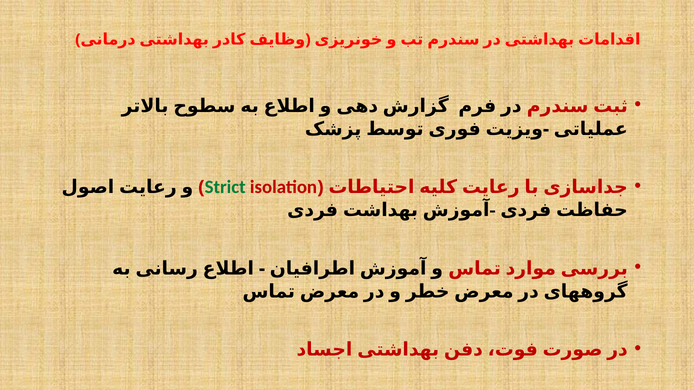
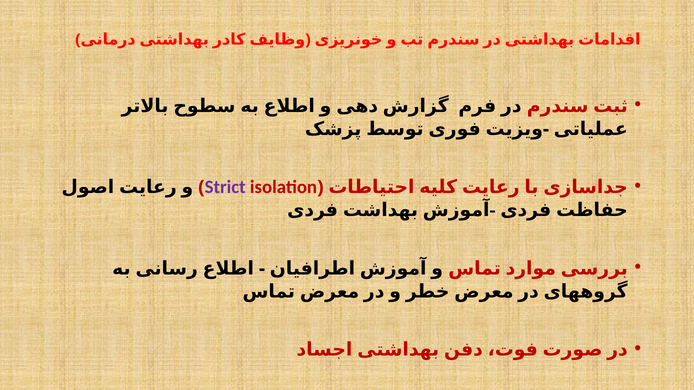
Strict colour: green -> purple (225, 187)
